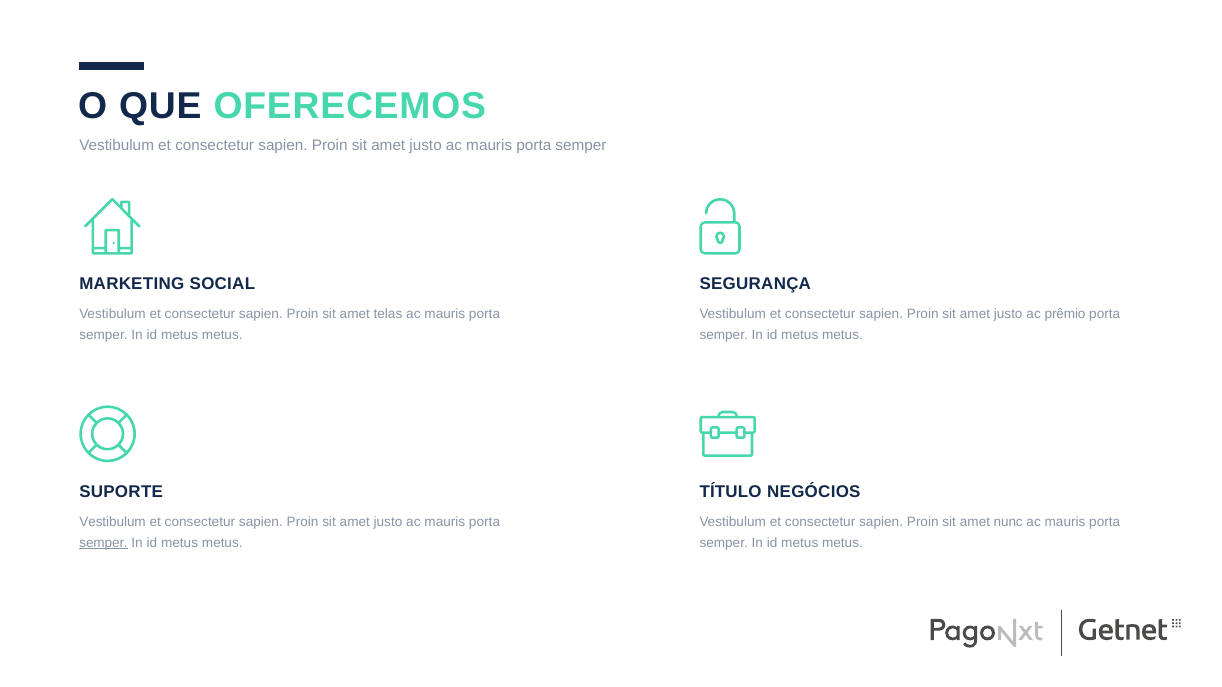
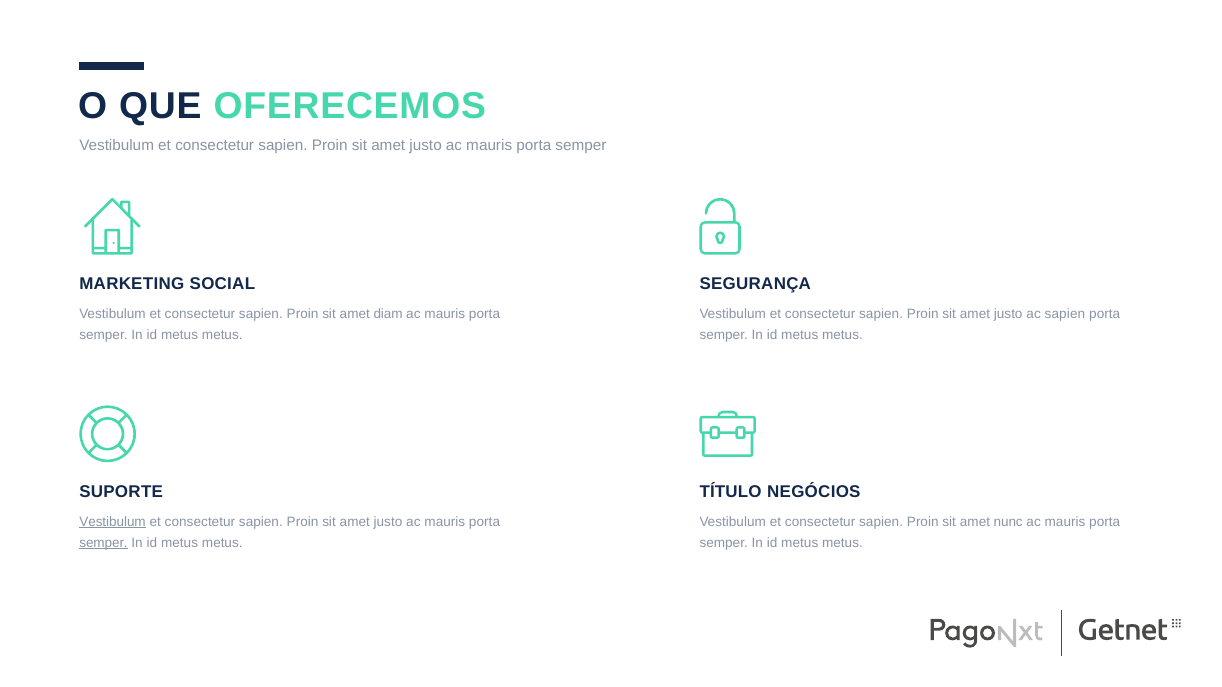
telas: telas -> diam (388, 314)
ac prêmio: prêmio -> sapien (1065, 314)
Vestibulum underline: none -> present (113, 522)
